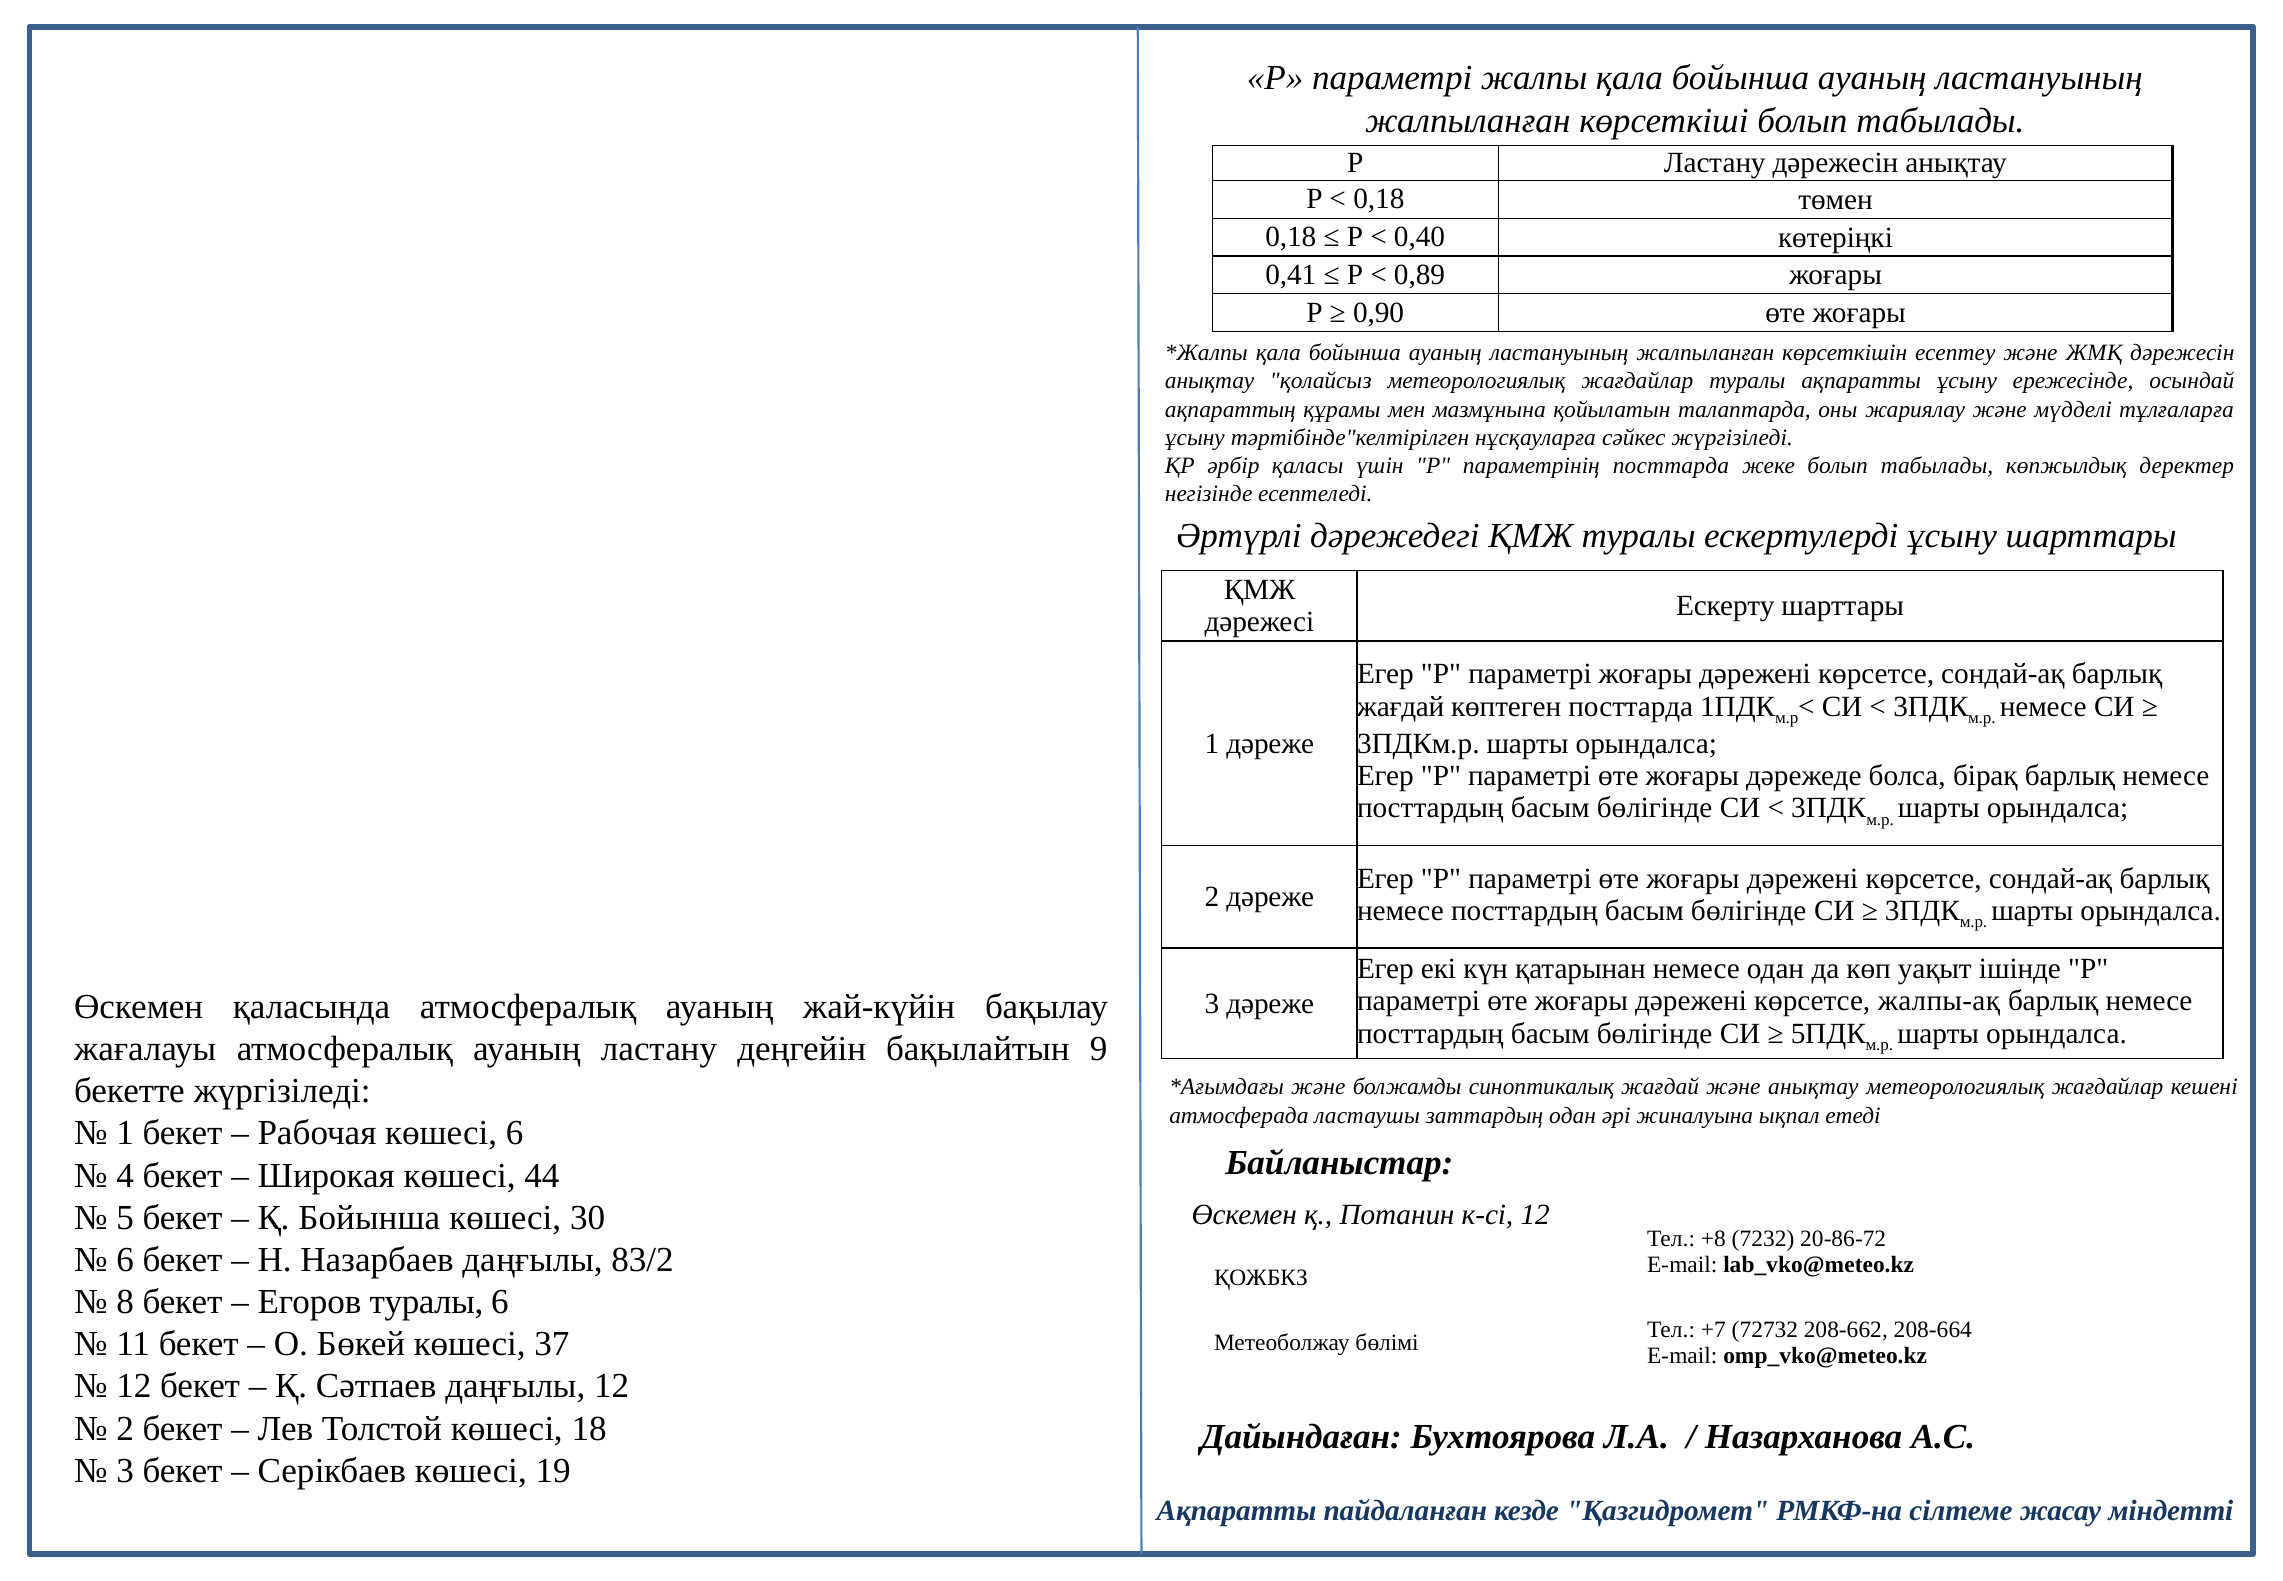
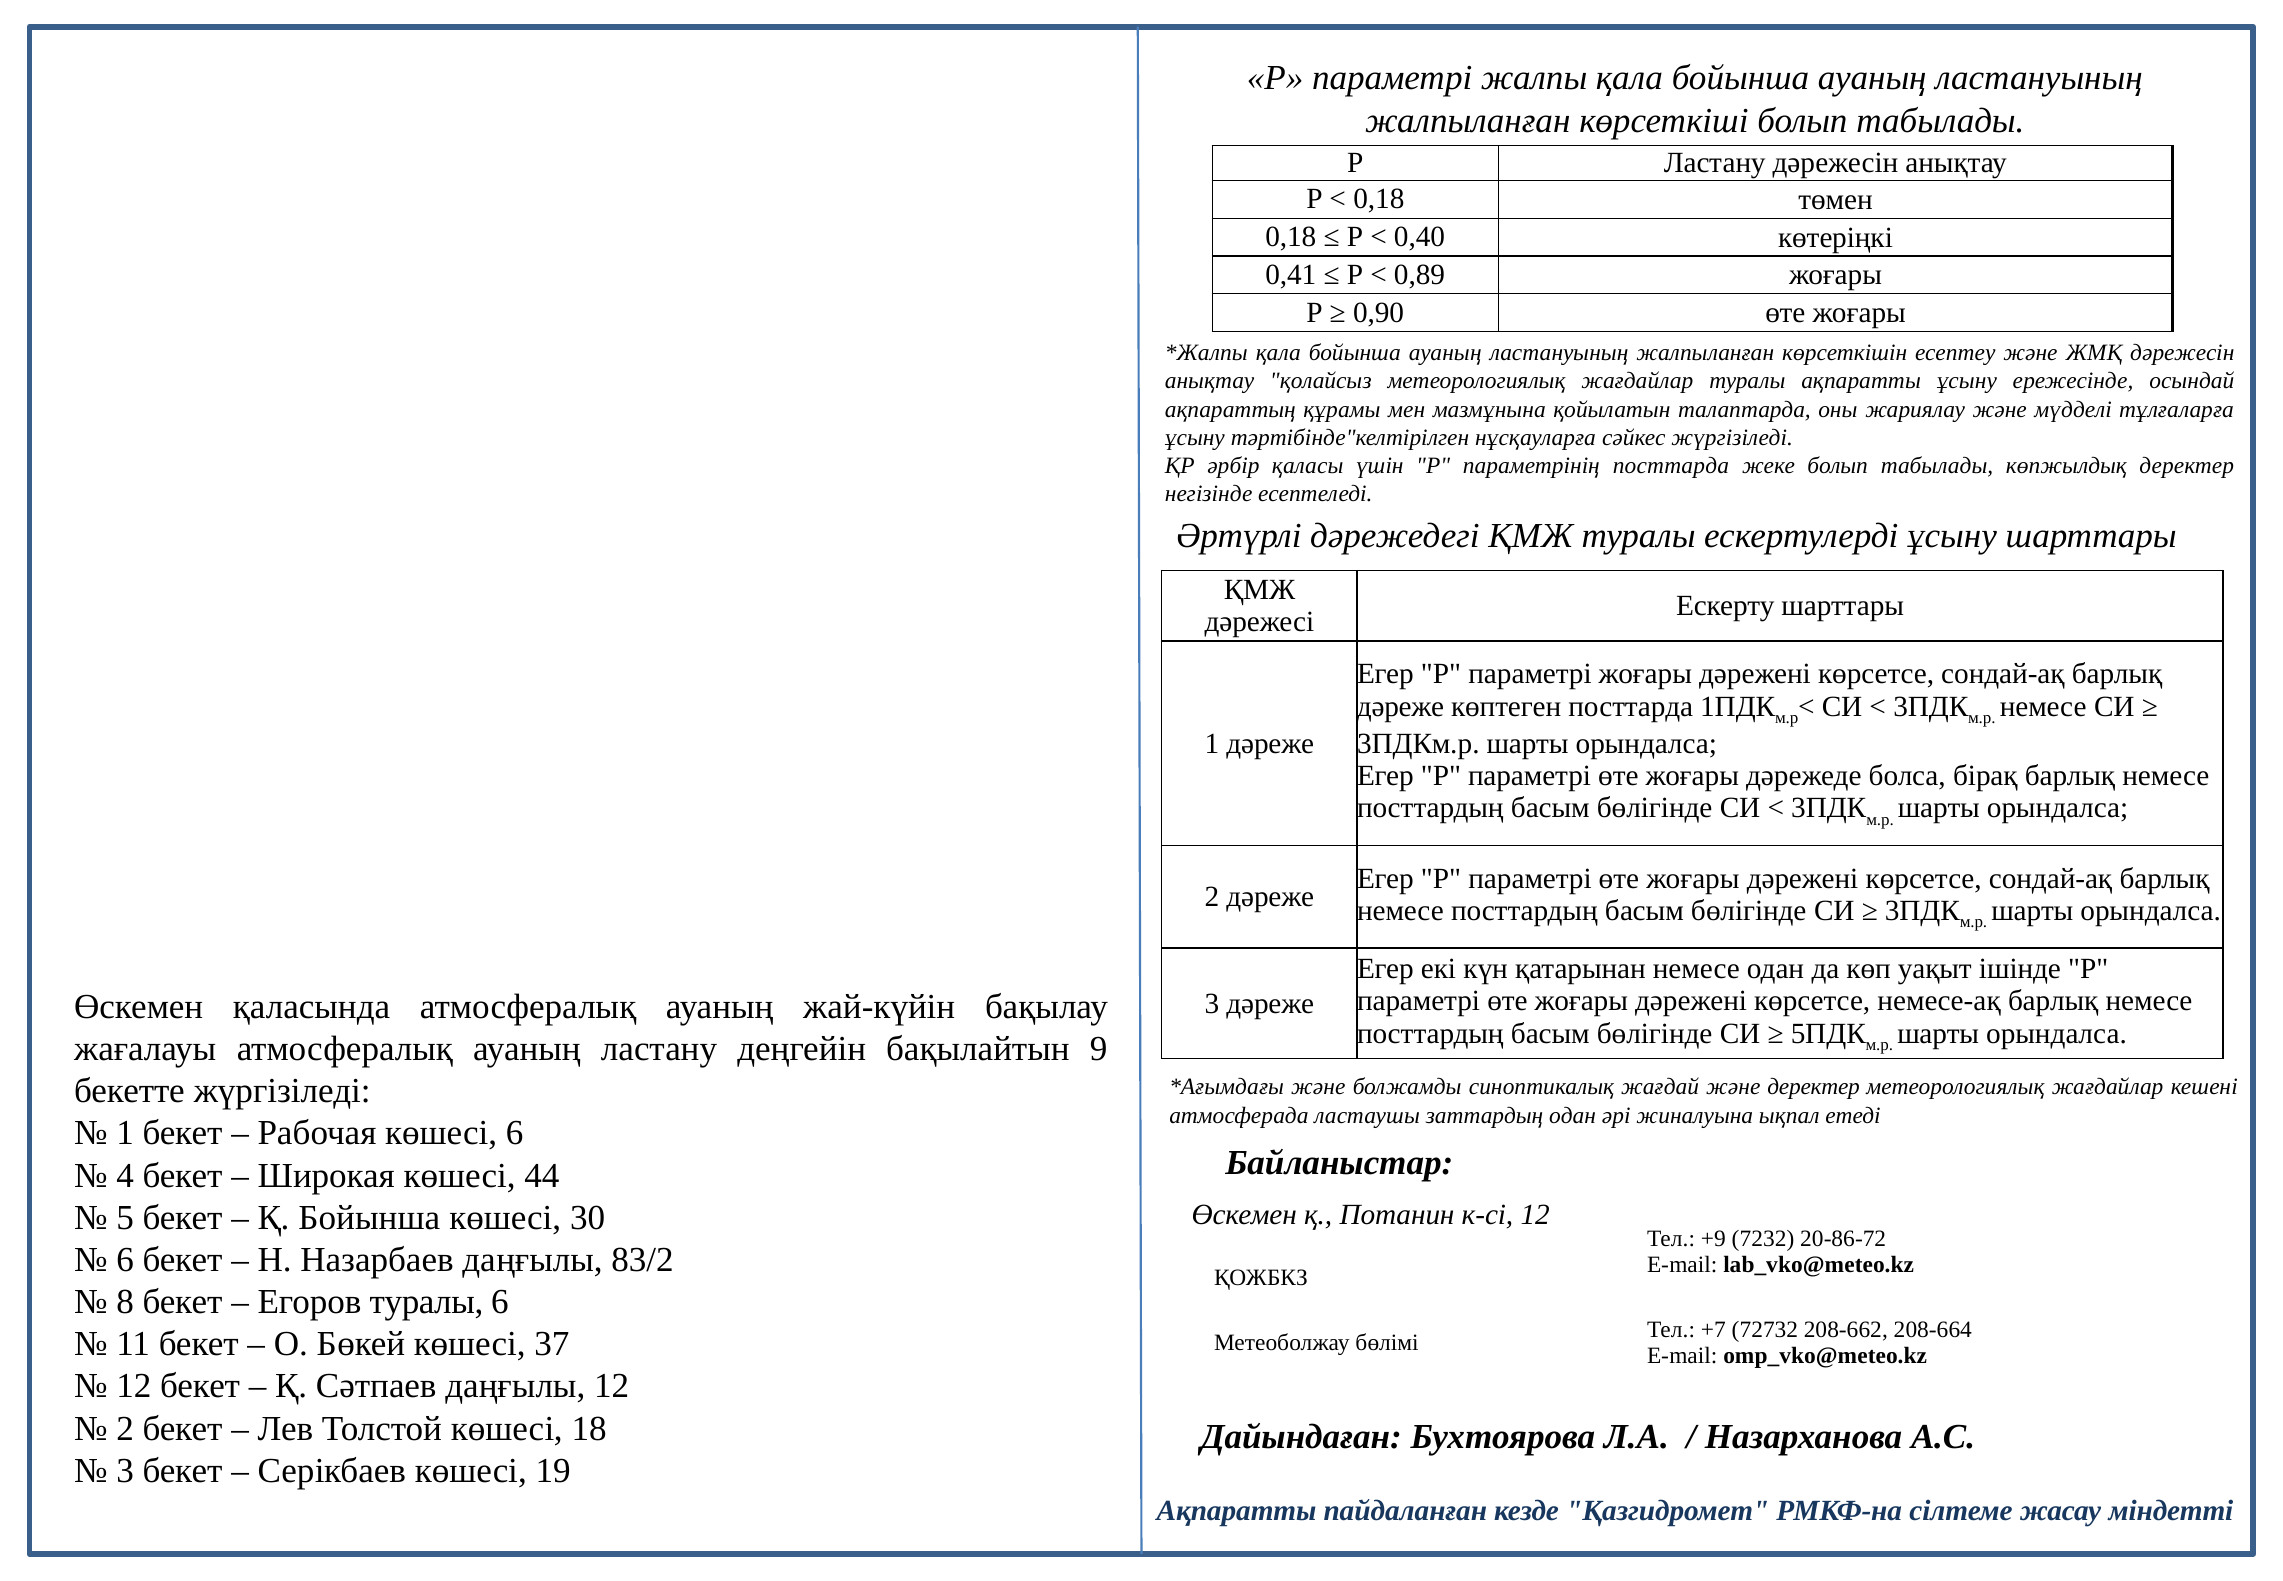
жағдай: жағдай -> дәреже (1401, 706)
жалпы-ақ: жалпы-ақ -> немесе-ақ (1939, 1001)
және анықтау: анықтау -> деректер (1814, 1087)
+8: +8 -> +9 (1713, 1238)
